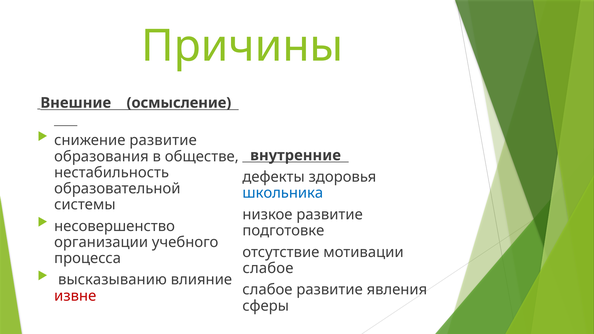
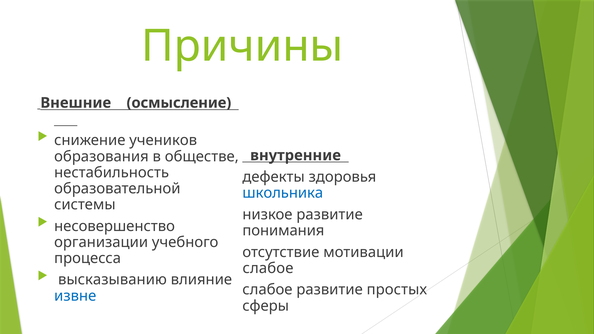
снижение развитие: развитие -> учеников (163, 140)
подготовке: подготовке -> понимания (283, 231)
явления: явления -> простых (397, 290)
извне colour: red -> blue (75, 296)
